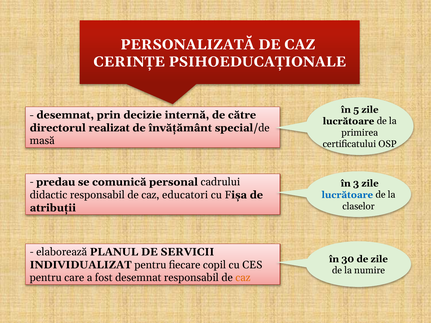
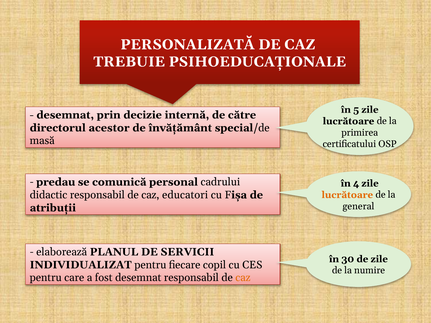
CERINȚE: CERINȚE -> TREBUIE (129, 62)
realizat: realizat -> acestor (109, 128)
3: 3 -> 4 (356, 183)
lucrătoare colour: blue -> orange (347, 195)
claselor: claselor -> general (358, 206)
